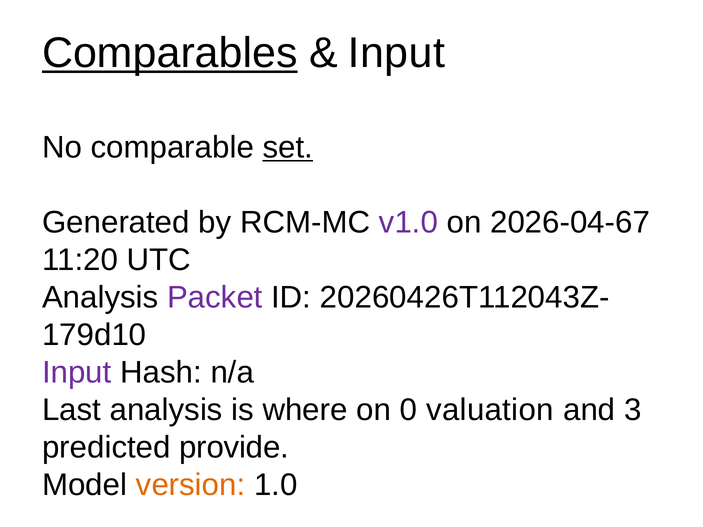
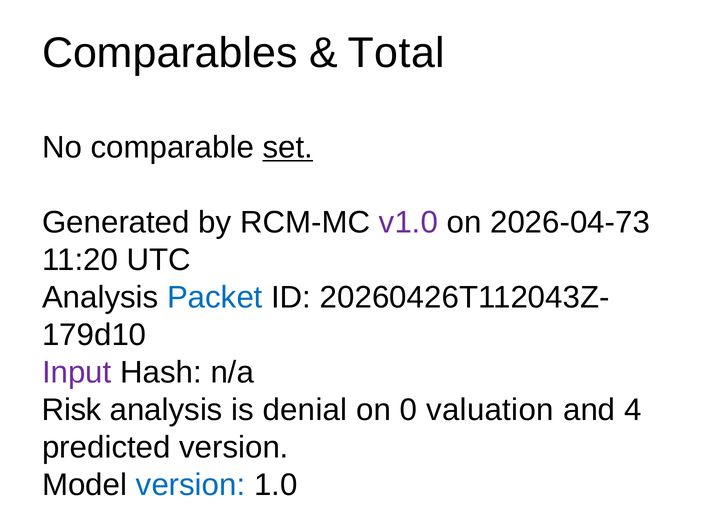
Comparables underline: present -> none (170, 53)
Input: Input -> Total (396, 53)
2026-04-67: 2026-04-67 -> 2026-04-73 (570, 222)
Packet colour: purple -> blue (215, 297)
Last: Last -> Risk (72, 410)
where: where -> denial (305, 410)
3: 3 -> 4 (633, 410)
predicted provide: provide -> version (234, 447)
version colour: orange -> blue (191, 485)
